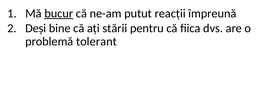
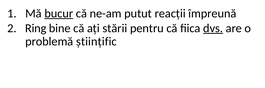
Deși: Deși -> Ring (36, 28)
dvs underline: none -> present (213, 28)
tolerant: tolerant -> științific (96, 42)
